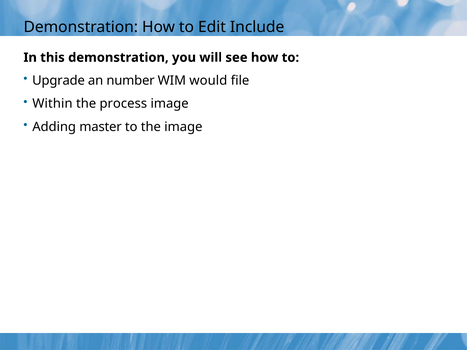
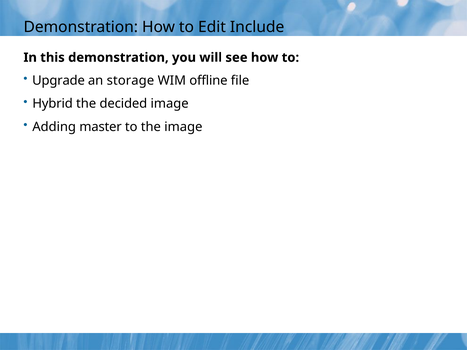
number: number -> storage (130, 81)
would: would -> offline (208, 81)
Within: Within -> Hybrid (53, 104)
process: process -> decided (123, 104)
